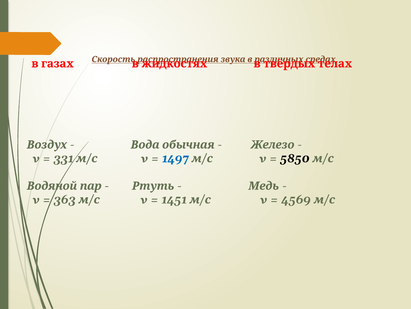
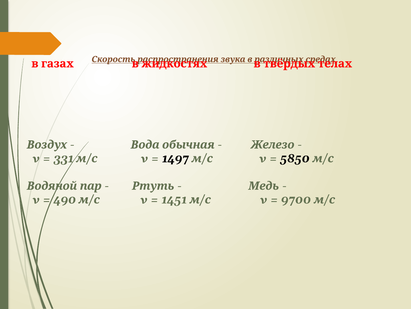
1497 colour: blue -> black (175, 158)
363: 363 -> 490 (65, 199)
4569: 4569 -> 9700 (296, 199)
